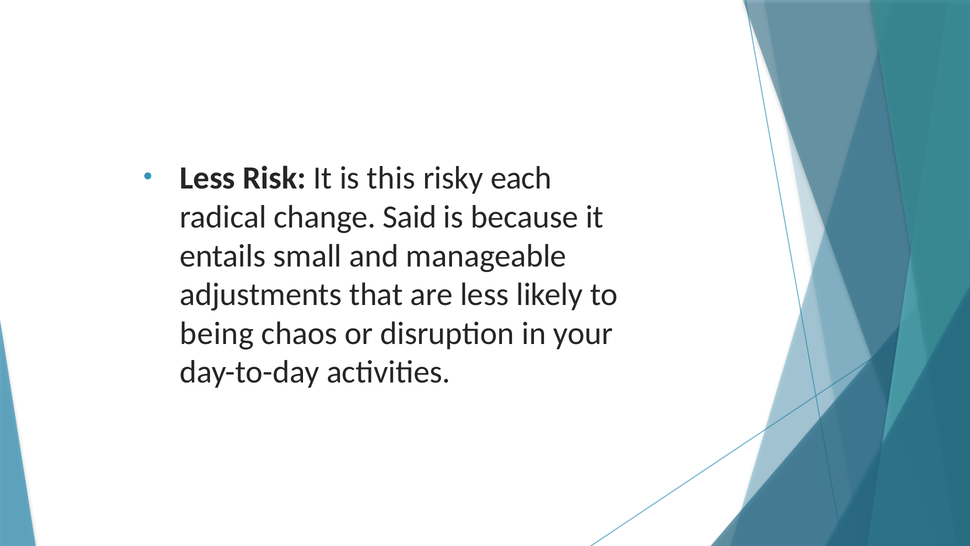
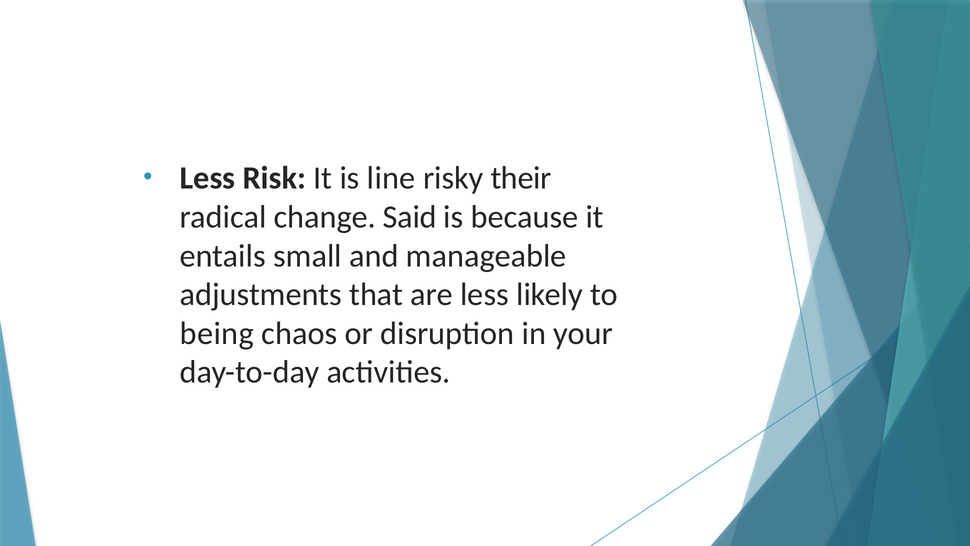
this: this -> line (391, 178)
each: each -> their (521, 178)
